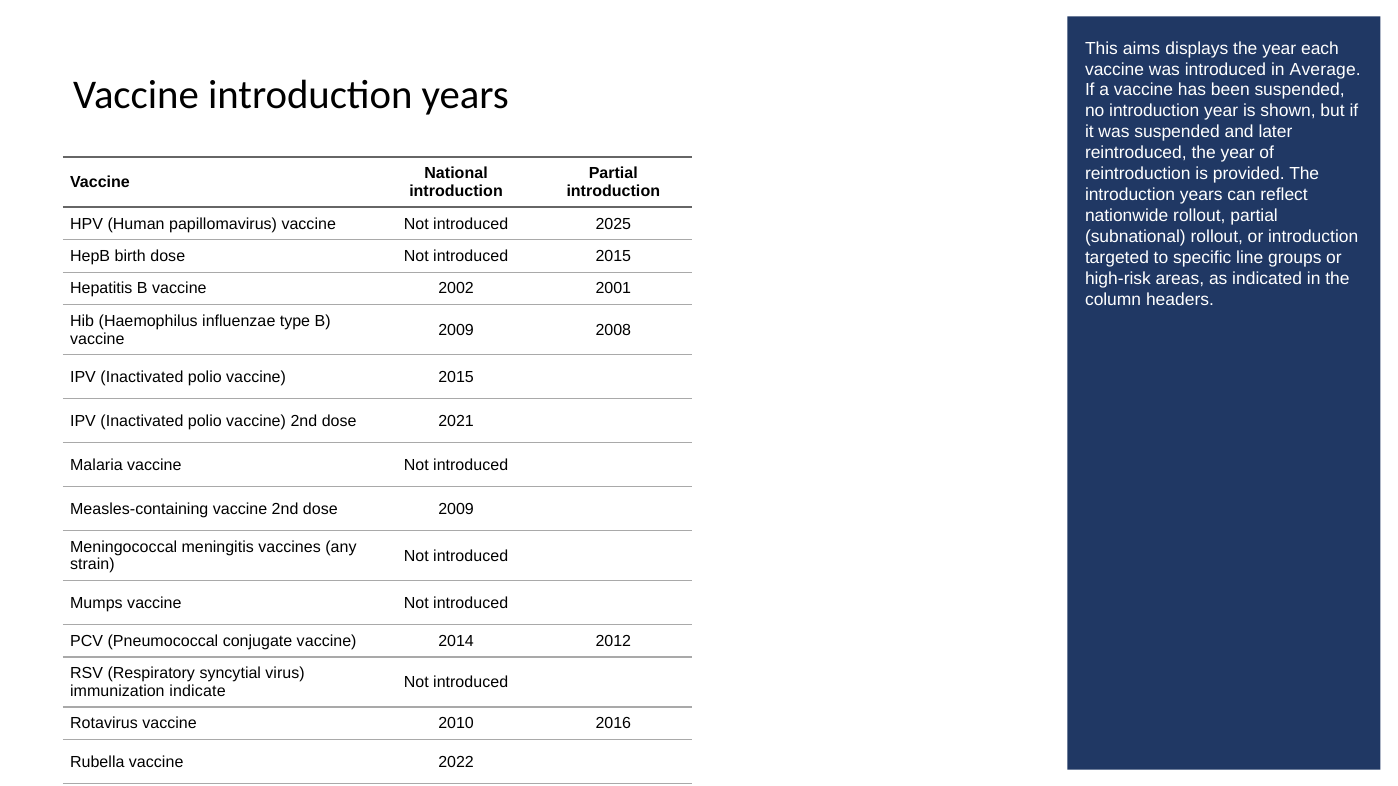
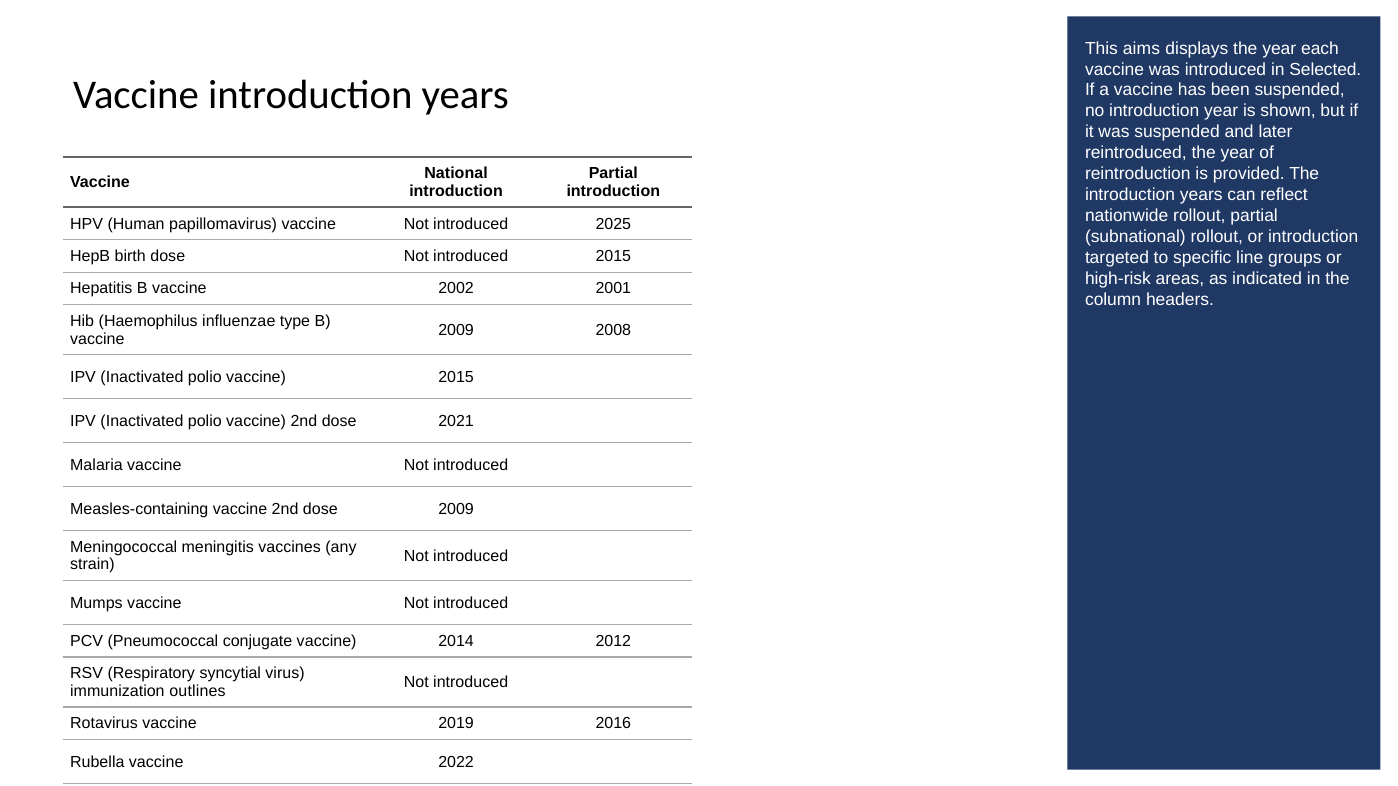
Average: Average -> Selected (1325, 69)
indicate: indicate -> outlines (198, 692)
2010: 2010 -> 2019 (456, 724)
